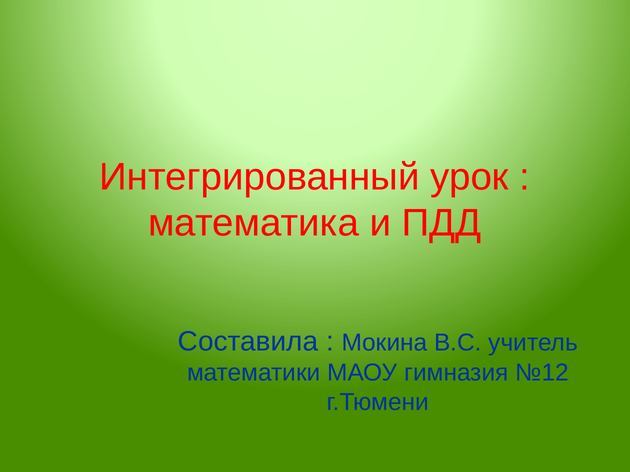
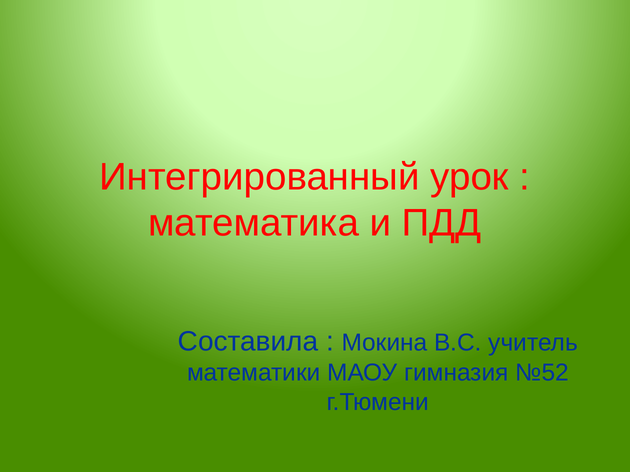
№12: №12 -> №52 (542, 373)
